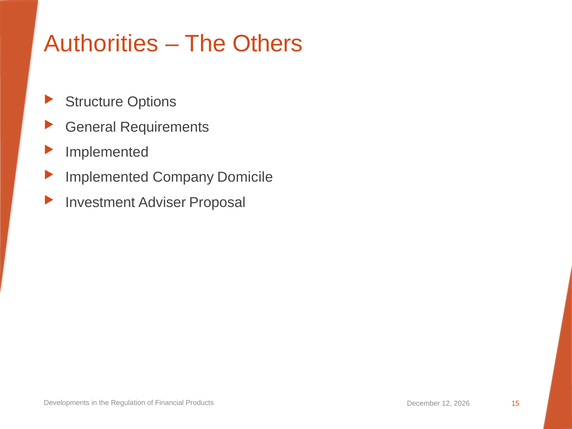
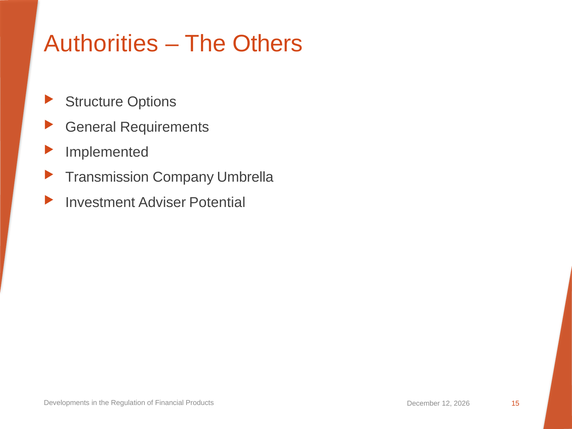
Implemented: Implemented -> Transmission (107, 177)
Domicile: Domicile -> Umbrella (245, 177)
Proposal: Proposal -> Potential (217, 202)
